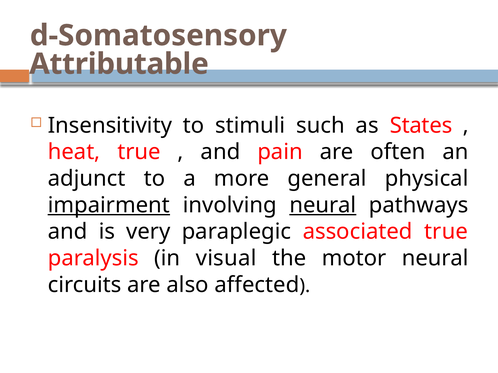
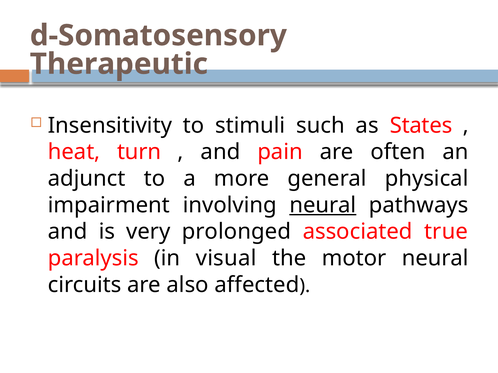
Attributable: Attributable -> Therapeutic (119, 64)
heat true: true -> turn (139, 152)
impairment underline: present -> none (109, 205)
paraplegic: paraplegic -> prolonged (236, 232)
